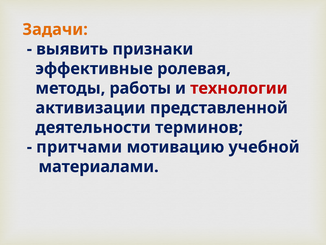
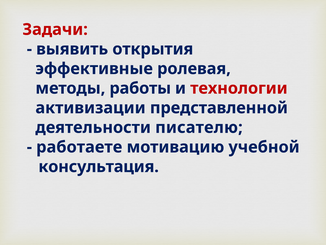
Задачи colour: orange -> red (55, 29)
признаки: признаки -> открытия (153, 49)
терминов: терминов -> писателю (199, 127)
притчами: притчами -> работаете (79, 147)
материалами: материалами -> консультация (99, 166)
